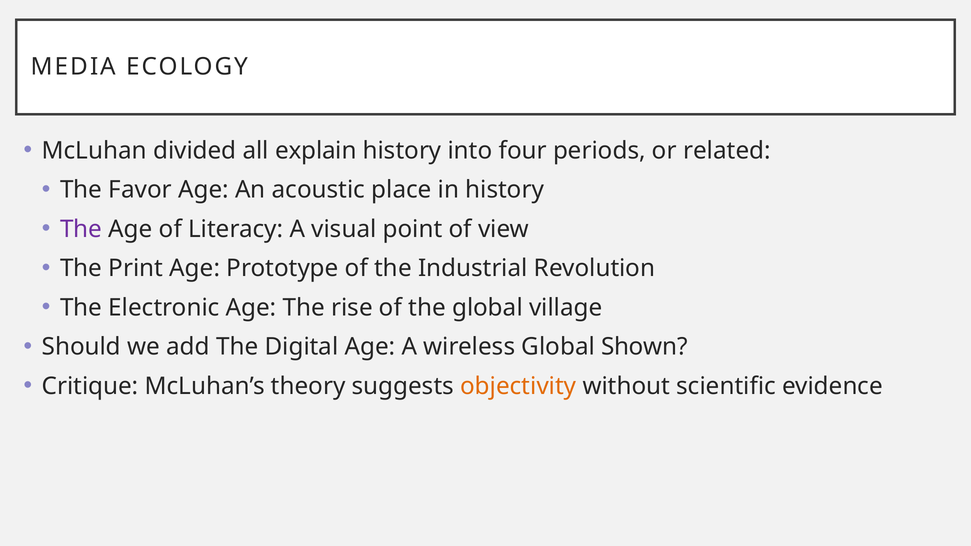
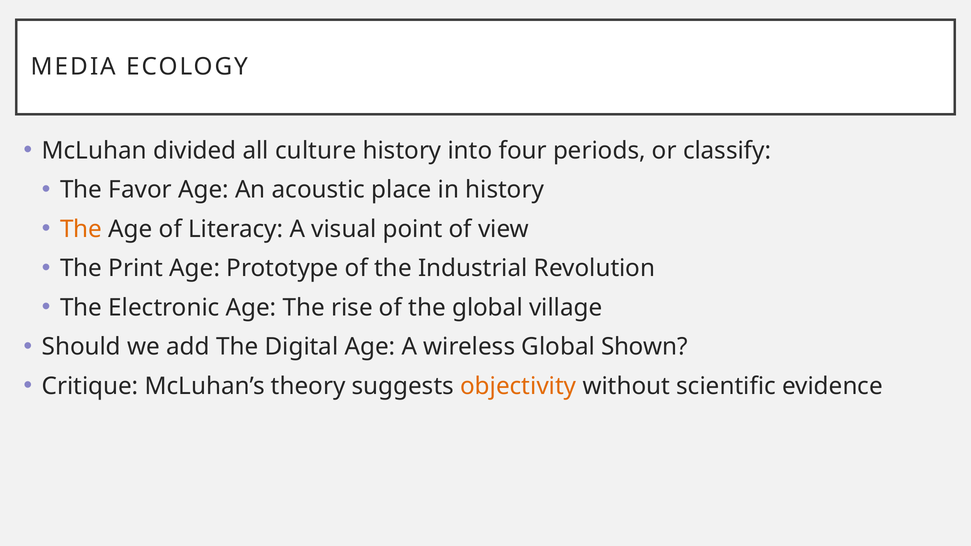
explain: explain -> culture (316, 151)
related: related -> classify (727, 151)
The colour: purple -> orange (81, 229)
